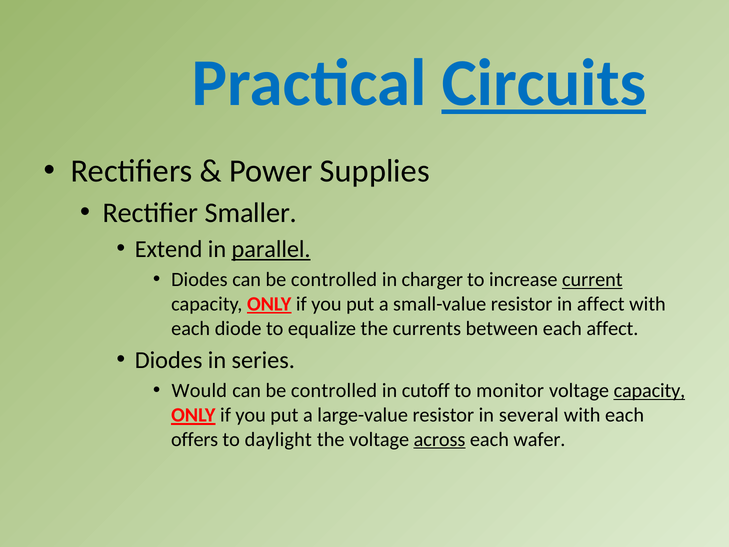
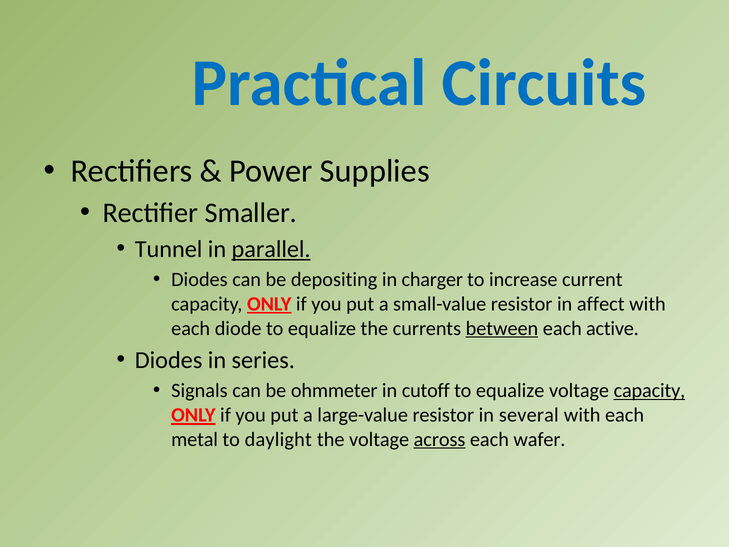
Circuits underline: present -> none (544, 83)
Extend: Extend -> Tunnel (169, 249)
Diodes can be controlled: controlled -> depositing (334, 280)
current underline: present -> none (592, 280)
between underline: none -> present (502, 328)
each affect: affect -> active (612, 328)
Would: Would -> Signals (199, 391)
controlled: controlled -> ohmmeter (334, 391)
monitor: monitor -> equalize (510, 391)
offers: offers -> metal (195, 439)
